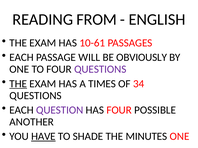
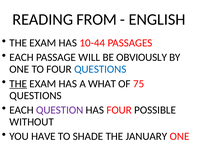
10-61: 10-61 -> 10-44 (92, 43)
QUESTIONS colour: purple -> blue (100, 69)
TIMES: TIMES -> WHAT (102, 84)
34: 34 -> 75 (139, 84)
ANOTHER: ANOTHER -> WITHOUT (32, 122)
HAVE underline: present -> none (43, 137)
MINUTES: MINUTES -> JANUARY (146, 137)
